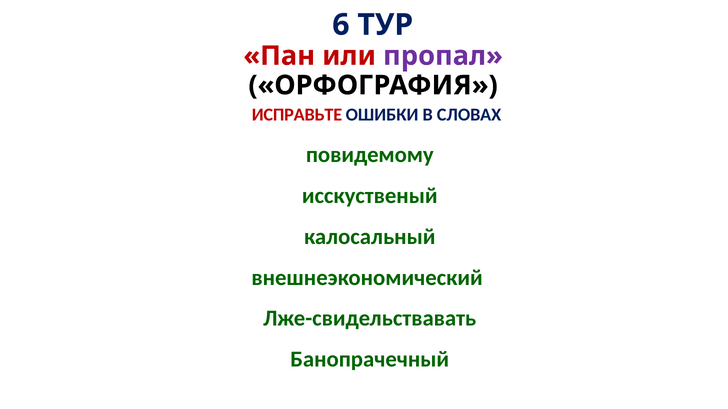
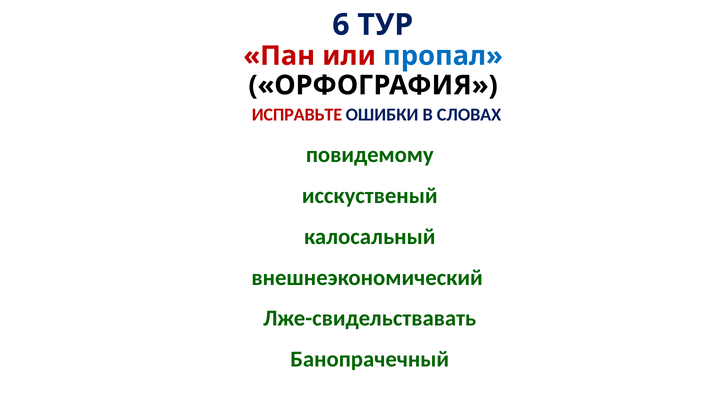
пропал colour: purple -> blue (443, 56)
